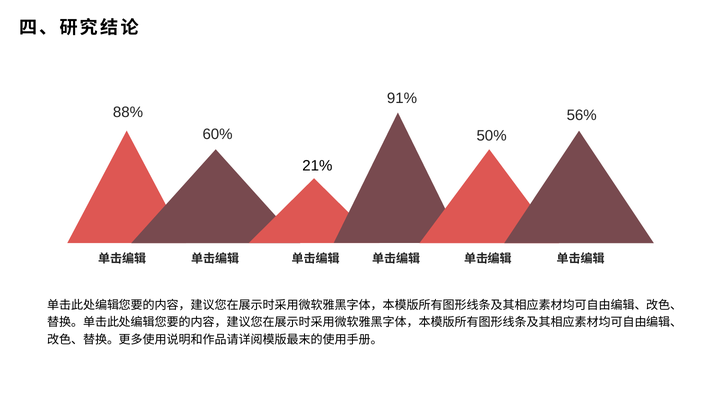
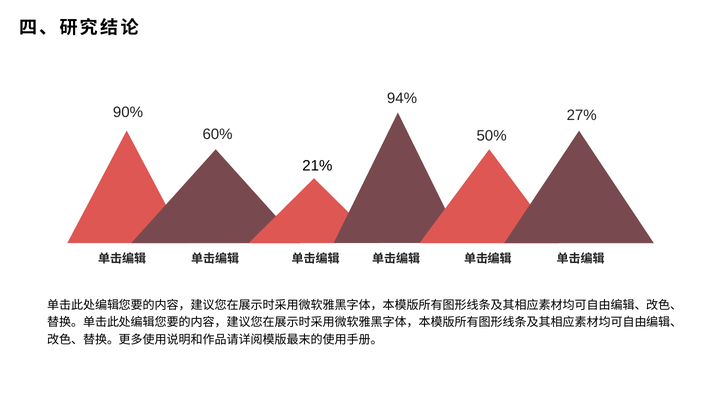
91%: 91% -> 94% (402, 99)
88%: 88% -> 90% (128, 112)
56%: 56% -> 27% (582, 115)
